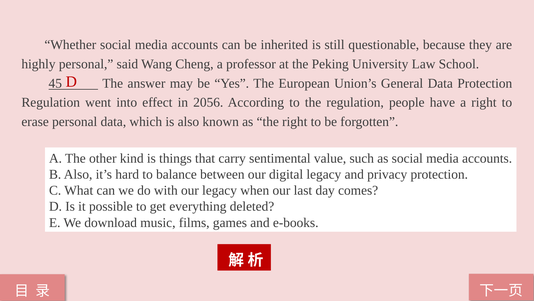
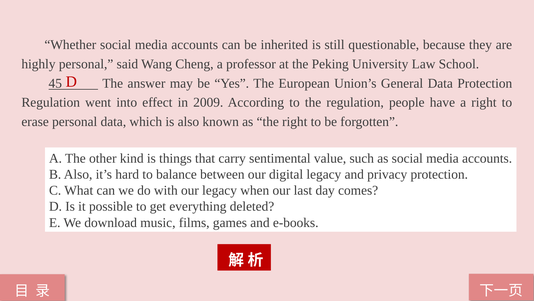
2056: 2056 -> 2009 (208, 102)
